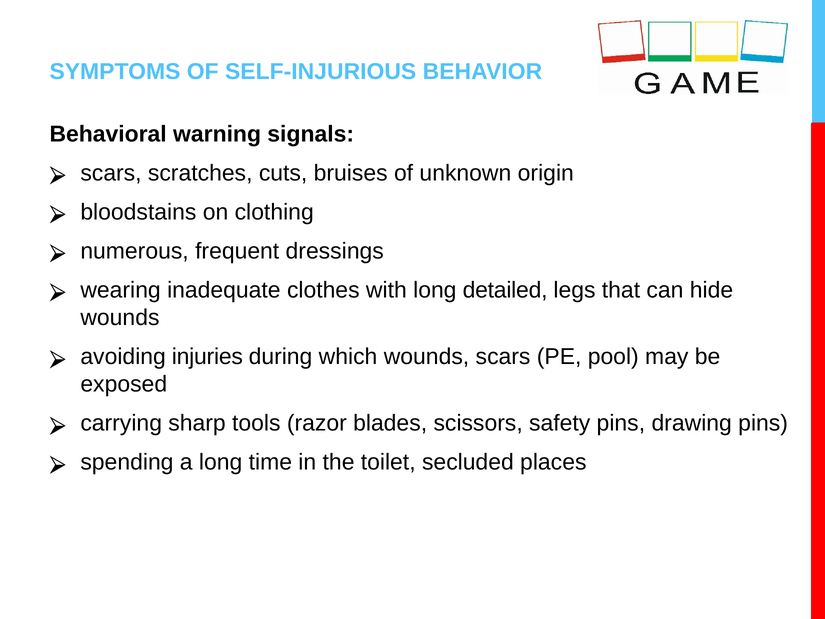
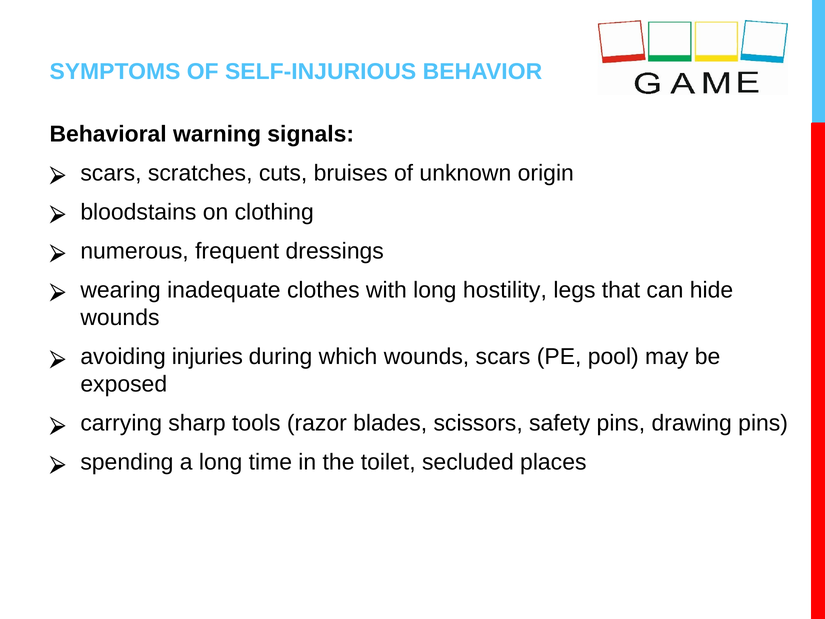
detailed: detailed -> hostility (505, 290)
